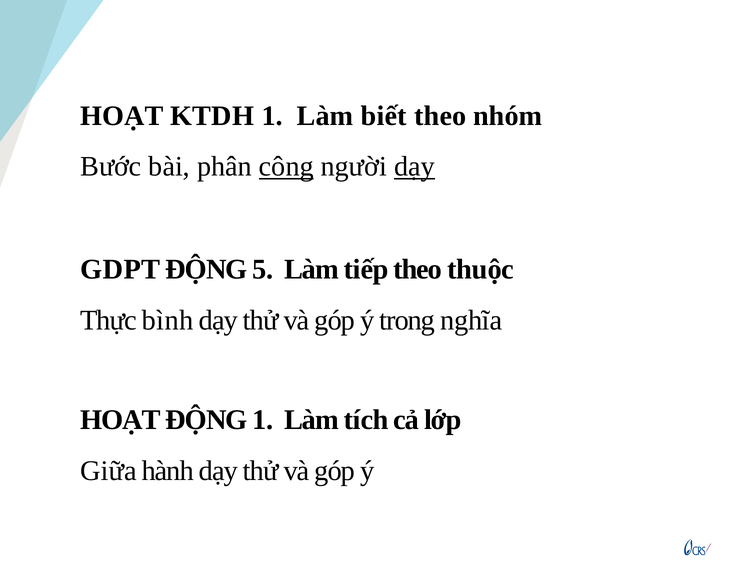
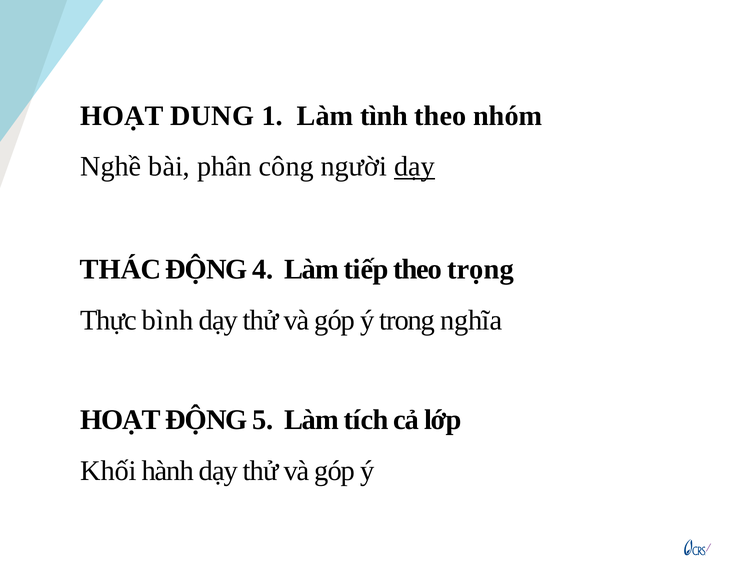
KTDH: KTDH -> DUNG (212, 116)
biết: biết -> tình (384, 116)
Bước: Bước -> Nghề (111, 167)
công underline: present -> none (286, 167)
GDPT: GDPT -> THÁC (121, 269)
5: 5 -> 4 (263, 269)
thuộc: thuộc -> trọng (481, 269)
ĐỘNG 1: 1 -> 5 (263, 420)
Giữa: Giữa -> Khối (109, 471)
